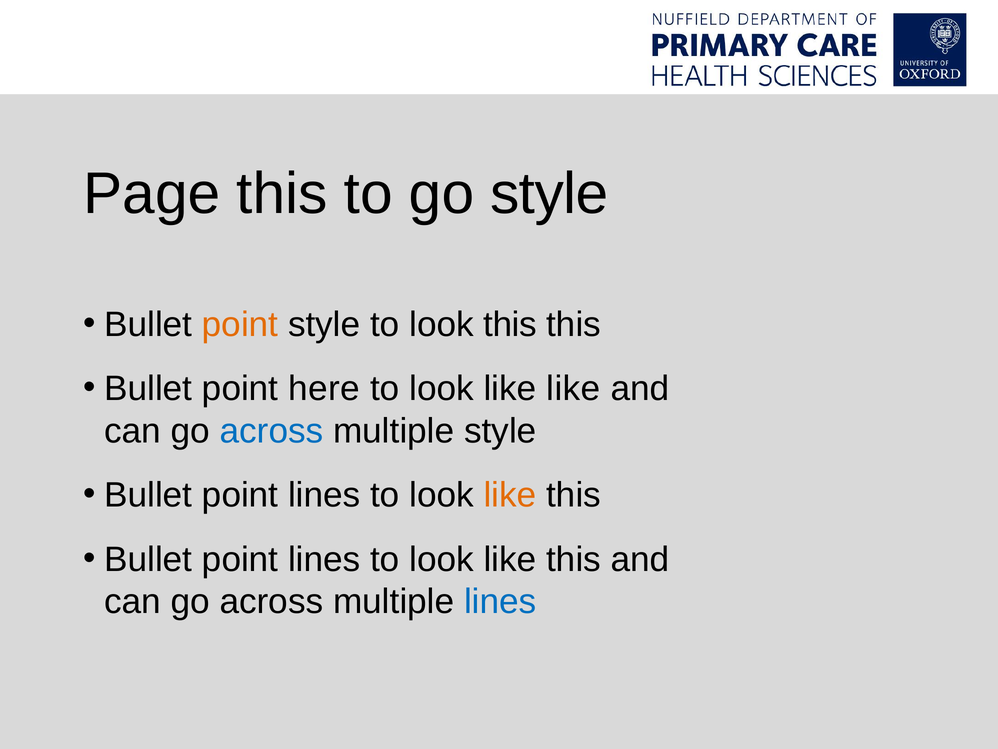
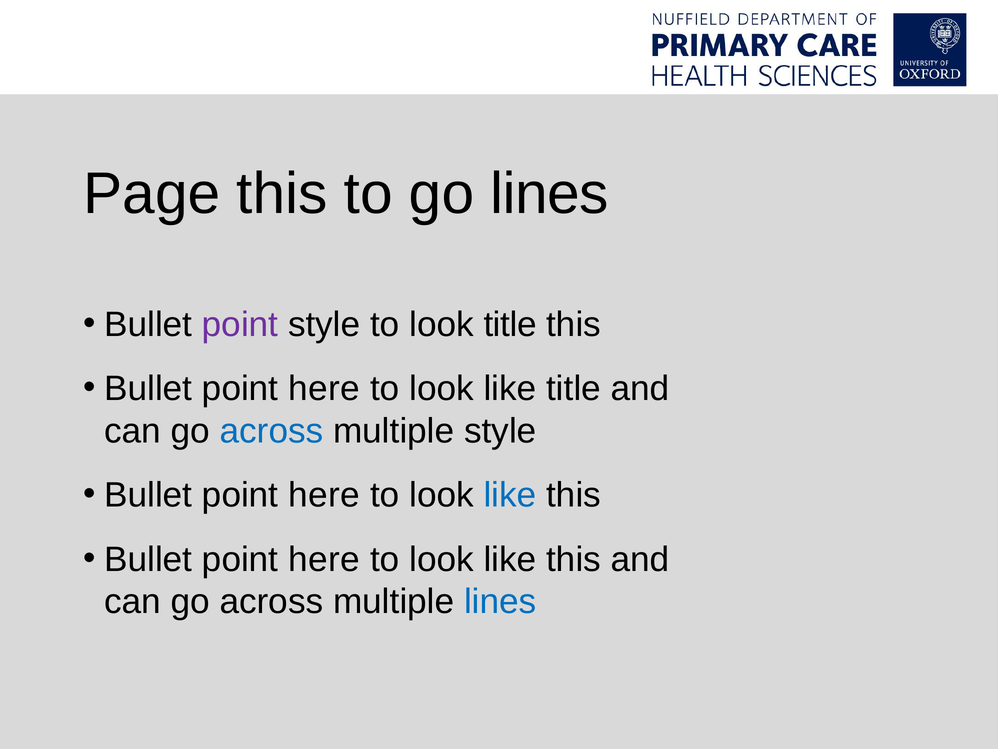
go style: style -> lines (549, 194)
point colour: orange -> purple (240, 324)
look this: this -> title (510, 324)
like like: like -> title (574, 389)
lines: lines -> here (324, 495)
like colour: orange -> blue (510, 495)
lines: lines -> here (324, 559)
